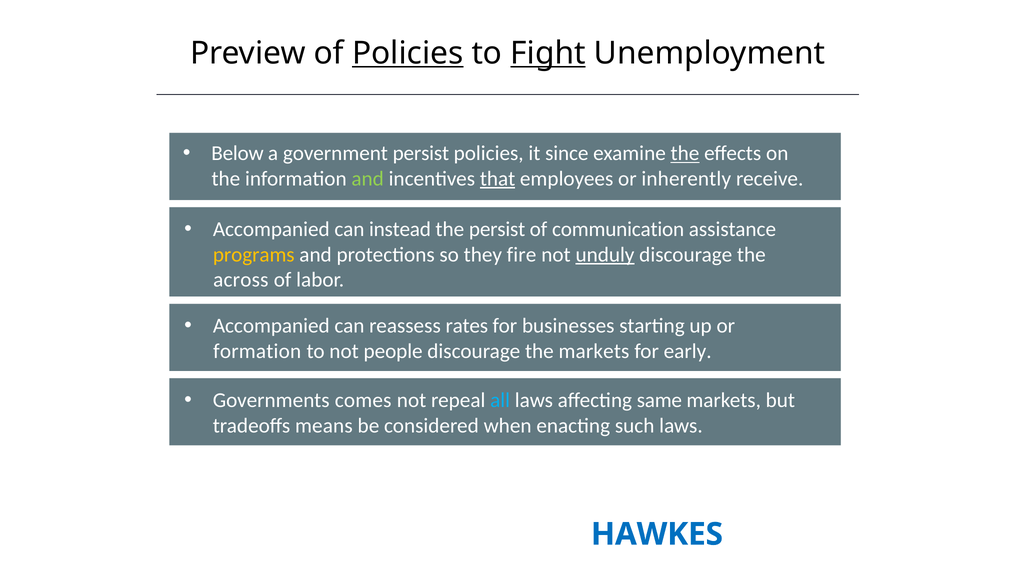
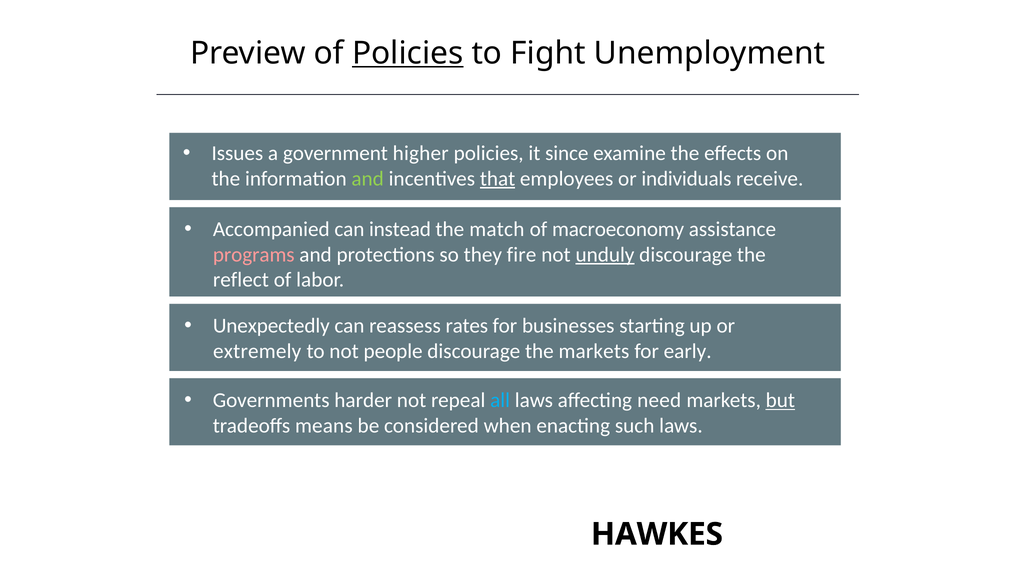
Fight underline: present -> none (548, 53)
Below: Below -> Issues (237, 153)
government persist: persist -> higher (421, 153)
the underline: present -> none (685, 153)
inherently: inherently -> individuals (686, 179)
the persist: persist -> match (497, 229)
communication: communication -> macroeconomy (618, 229)
programs colour: yellow -> pink (254, 255)
across: across -> reflect (241, 280)
Accompanied: Accompanied -> Unexpectedly (271, 326)
formation: formation -> extremely (257, 351)
comes: comes -> harder (363, 401)
same: same -> need (659, 401)
but underline: none -> present (780, 401)
HAWKES colour: blue -> black (657, 535)
